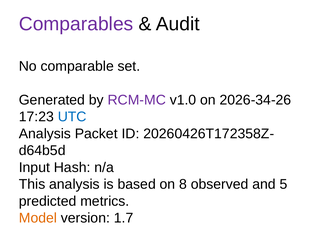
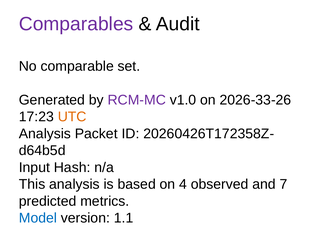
2026-34-26: 2026-34-26 -> 2026-33-26 (255, 100)
UTC colour: blue -> orange (72, 116)
8: 8 -> 4 (183, 184)
5: 5 -> 7 (284, 184)
Model colour: orange -> blue (38, 217)
1.7: 1.7 -> 1.1 (124, 217)
